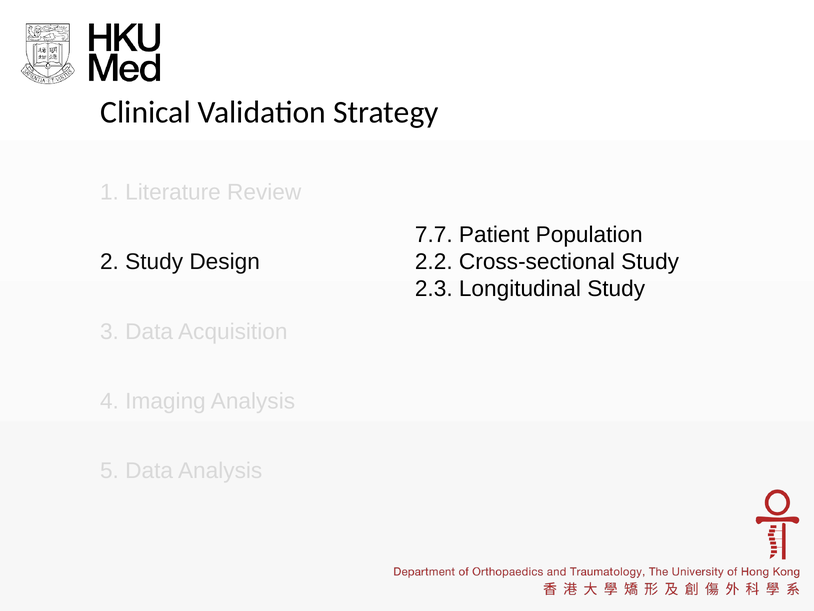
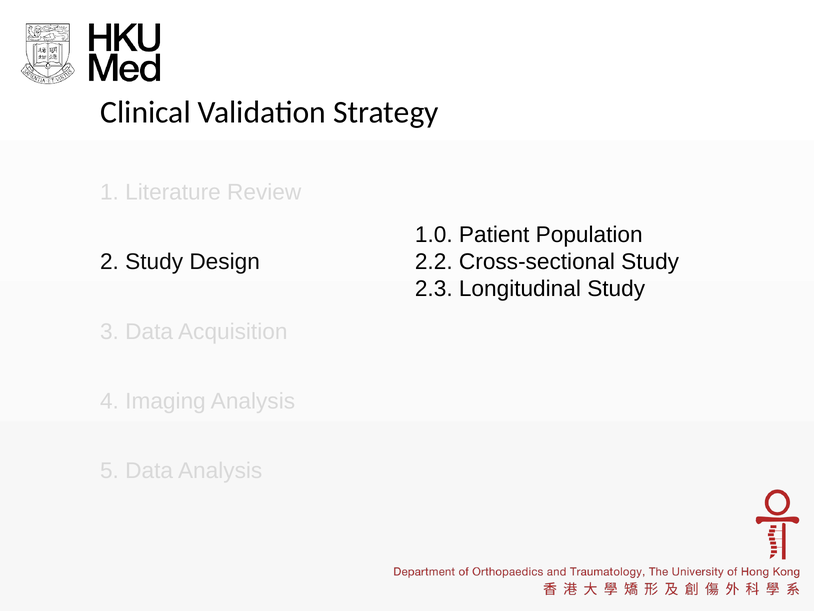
7.7: 7.7 -> 1.0 (434, 234)
